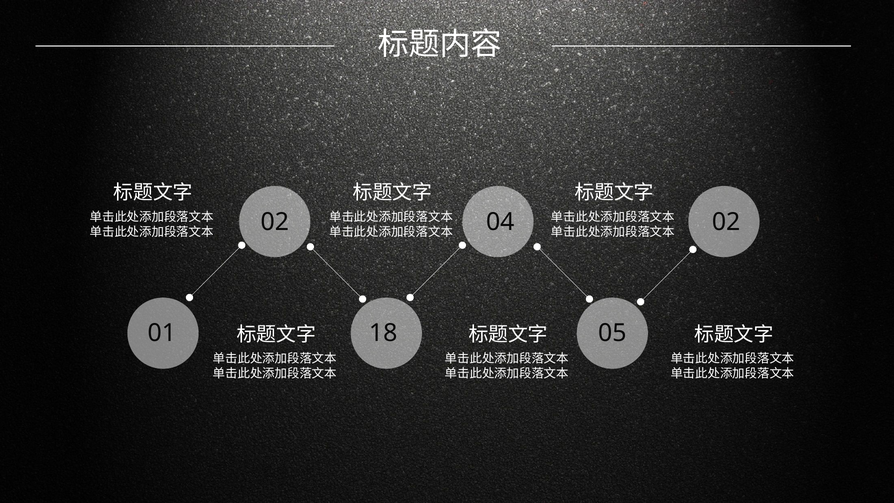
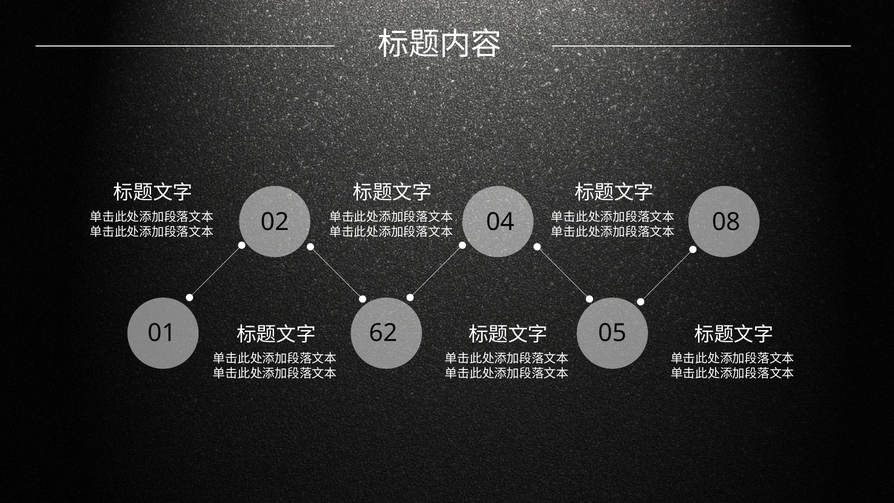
04 02: 02 -> 08 (726, 222)
18: 18 -> 62 (383, 333)
